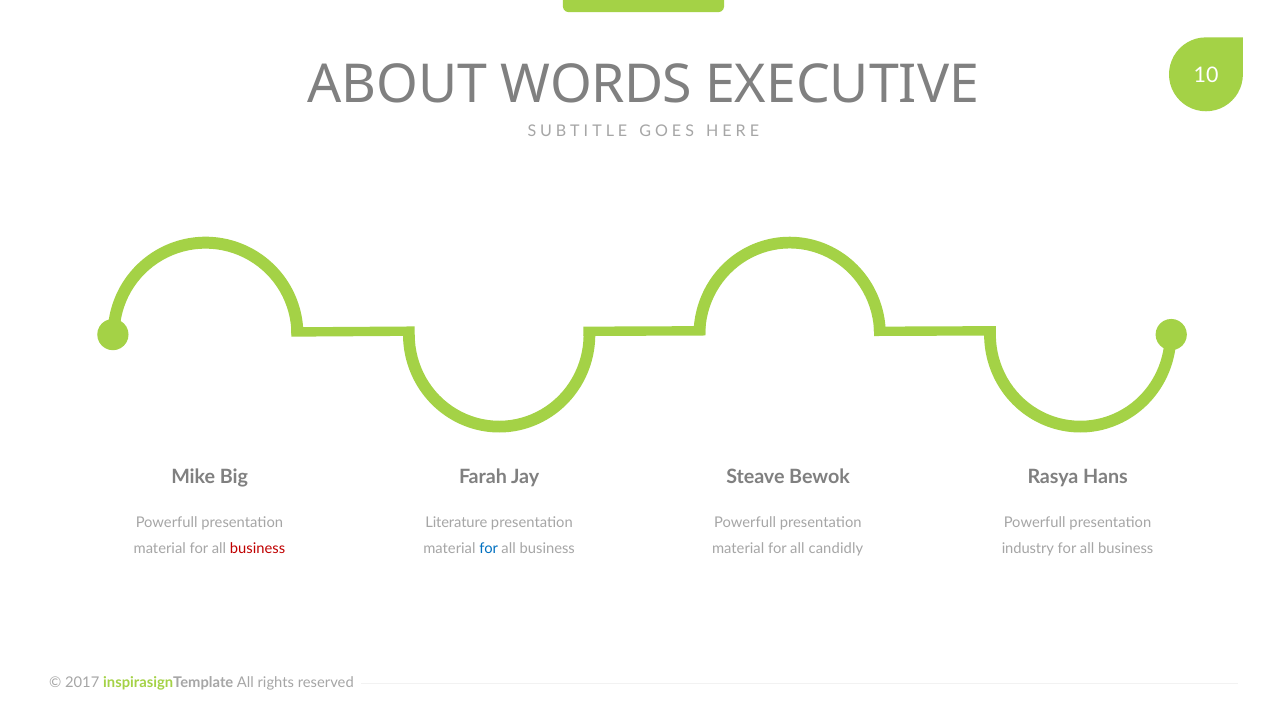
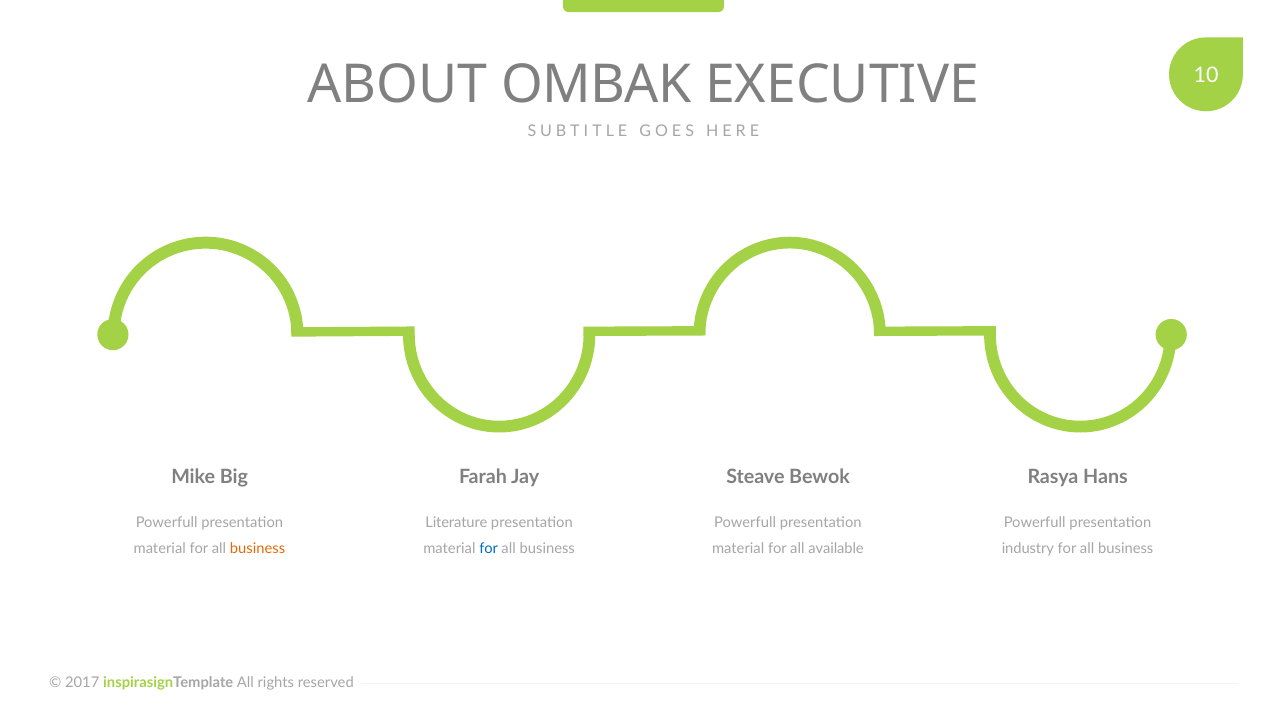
WORDS: WORDS -> OMBAK (597, 85)
business colour: red -> orange (258, 549)
candidly: candidly -> available (836, 549)
